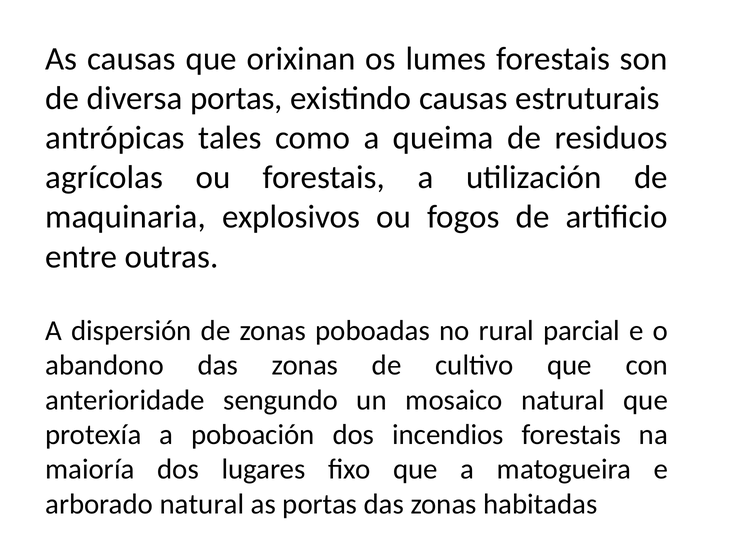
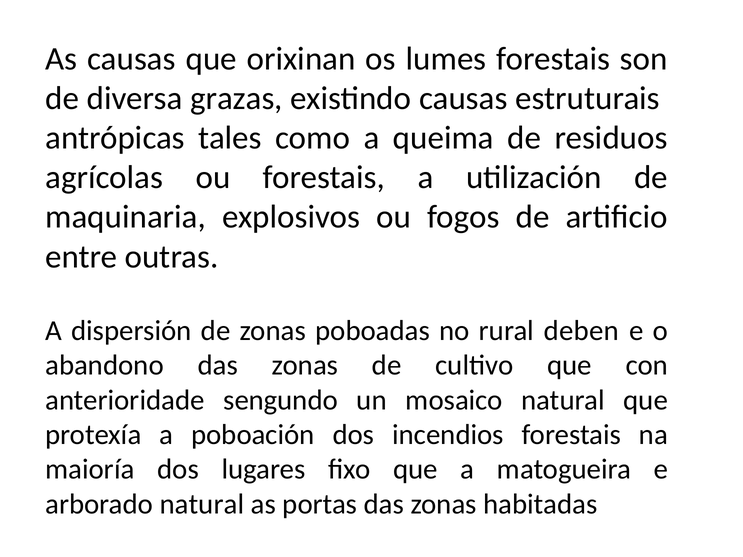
diversa portas: portas -> grazas (237, 98)
parcial: parcial -> deben (581, 331)
